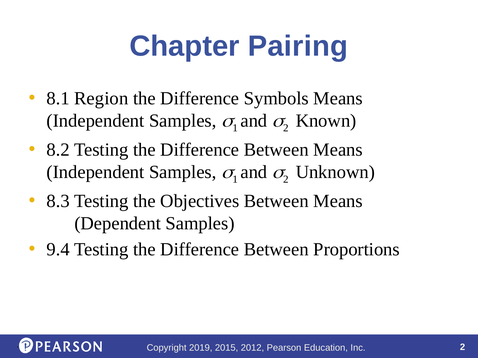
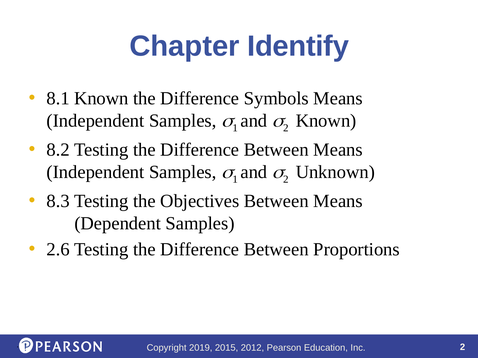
Pairing: Pairing -> Identify (298, 46)
8.1 Region: Region -> Known (101, 98)
9.4: 9.4 -> 2.6 (58, 250)
